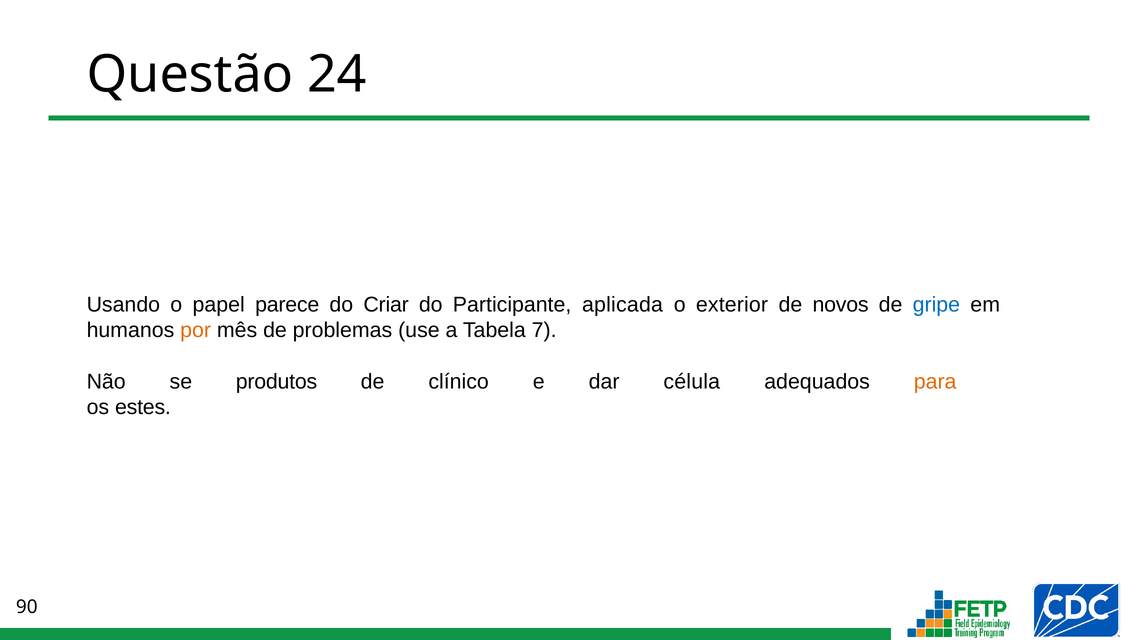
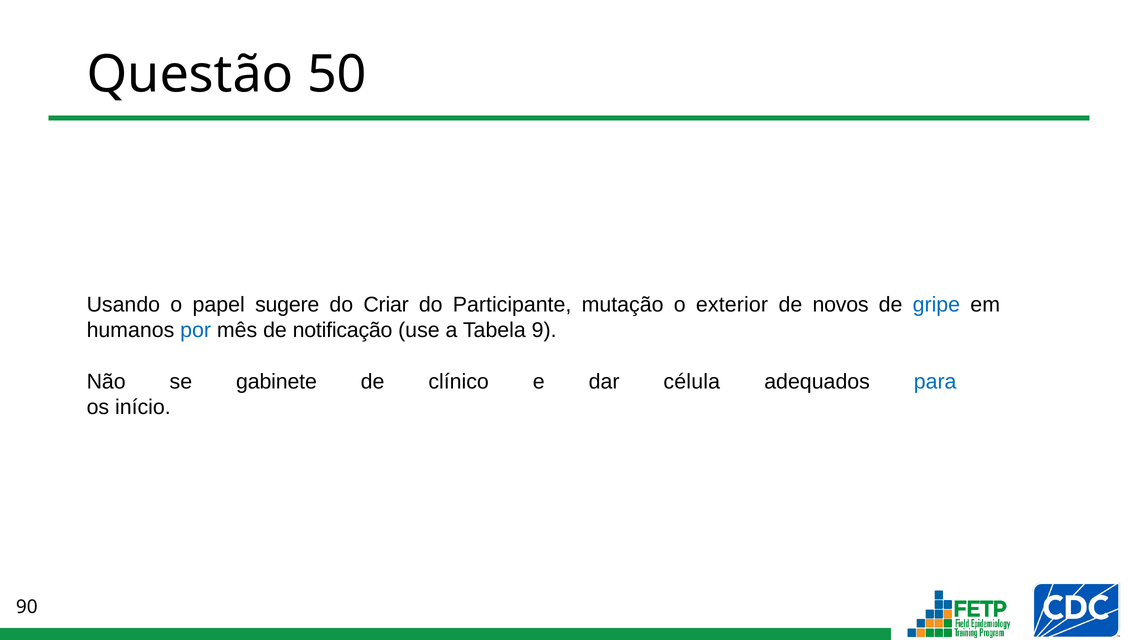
24: 24 -> 50 (337, 75)
parece: parece -> sugere (287, 305)
aplicada: aplicada -> mutação (623, 305)
por colour: orange -> blue (196, 330)
problemas: problemas -> notificação (343, 330)
7: 7 -> 9 (544, 330)
produtos: produtos -> gabinete (276, 382)
para colour: orange -> blue (935, 382)
estes: estes -> início (143, 407)
